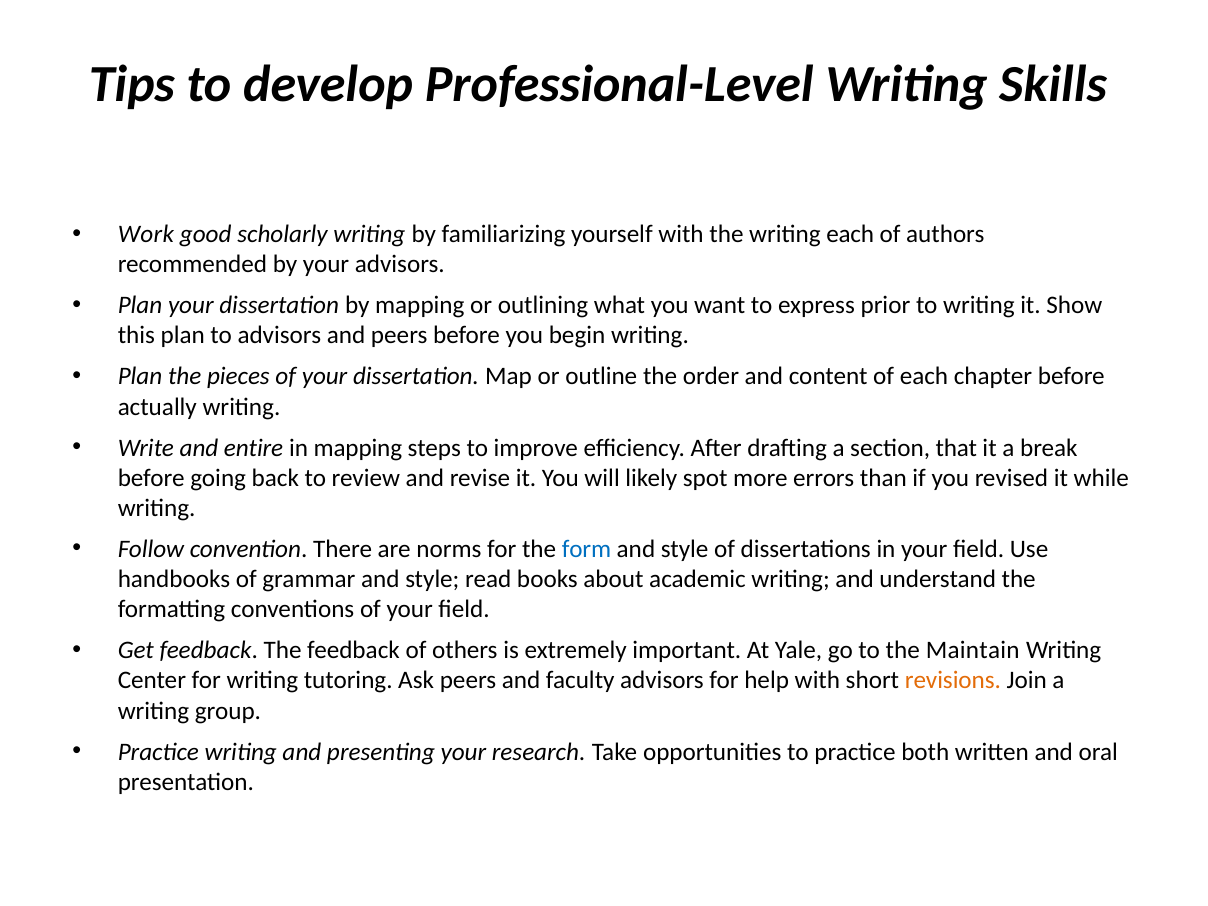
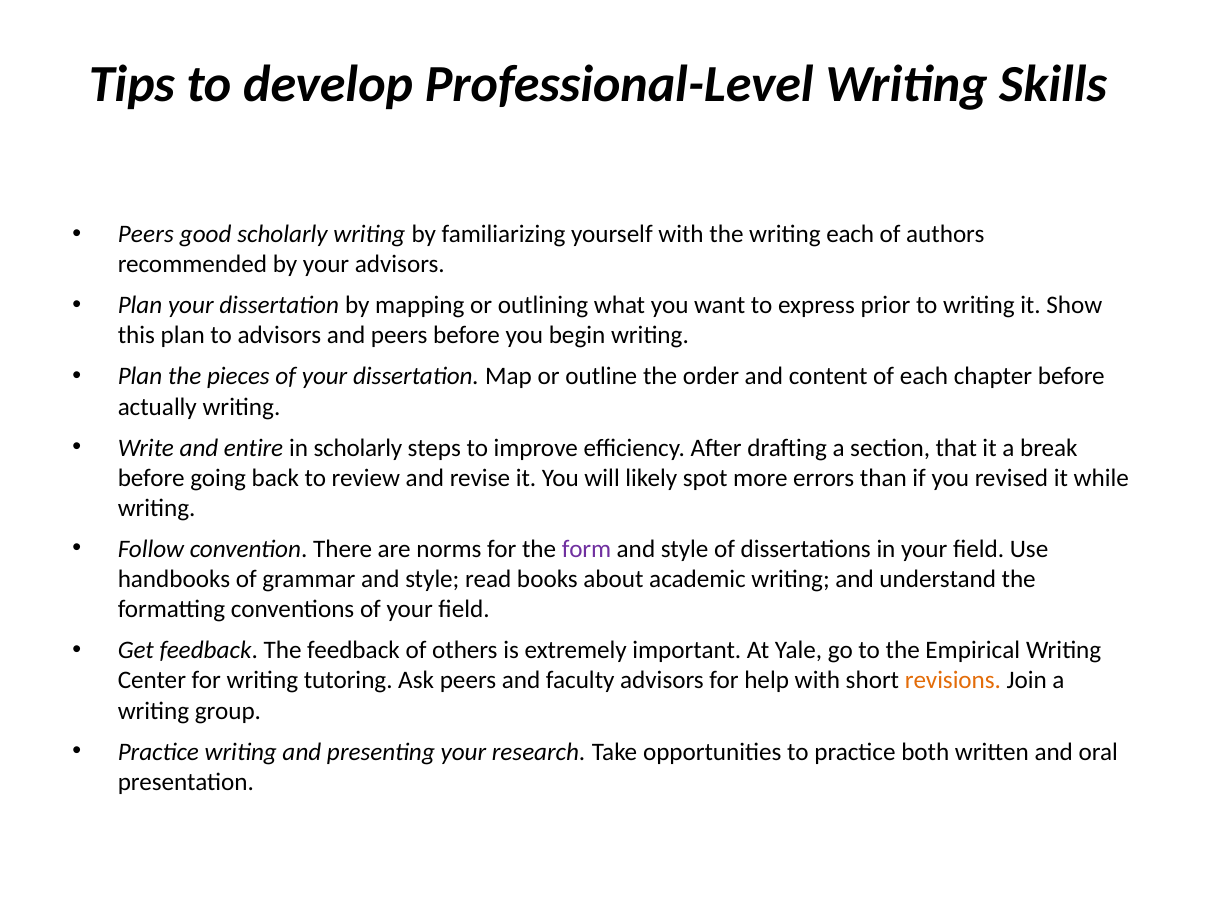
Work: Work -> Peers (146, 234)
in mapping: mapping -> scholarly (358, 448)
form colour: blue -> purple (586, 549)
Maintain: Maintain -> Empirical (973, 650)
